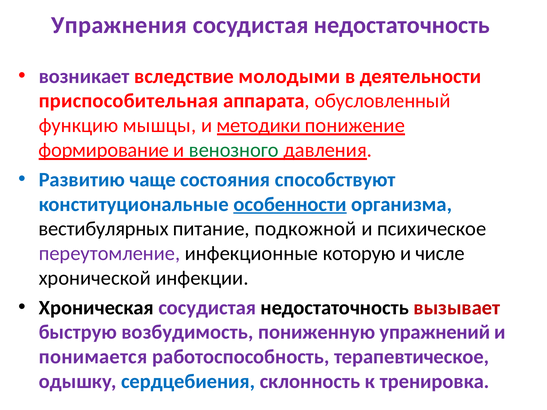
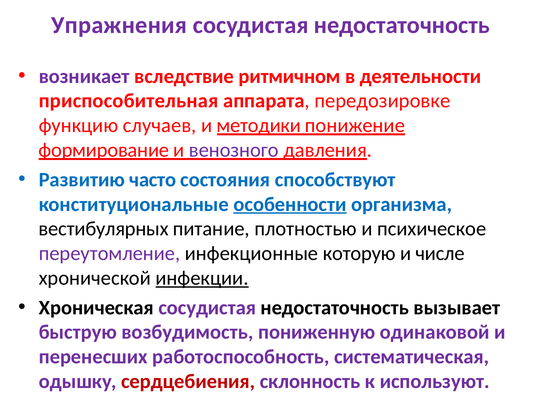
молодыми: молодыми -> ритмичном (290, 76)
обусловленный: обусловленный -> передозировке (382, 101)
мышцы: мышцы -> случаев (160, 126)
венозного colour: green -> purple (234, 150)
чаще: чаще -> часто (153, 180)
подкожной: подкожной -> плотностью (306, 229)
инфекции underline: none -> present (202, 278)
вызывает colour: red -> black (457, 308)
упражнений: упражнений -> одинаковой (435, 332)
понимается: понимается -> перенесших (93, 357)
терапевтическое: терапевтическое -> систематическая (412, 357)
сердцебиения colour: blue -> red (188, 382)
тренировка: тренировка -> используют (435, 382)
